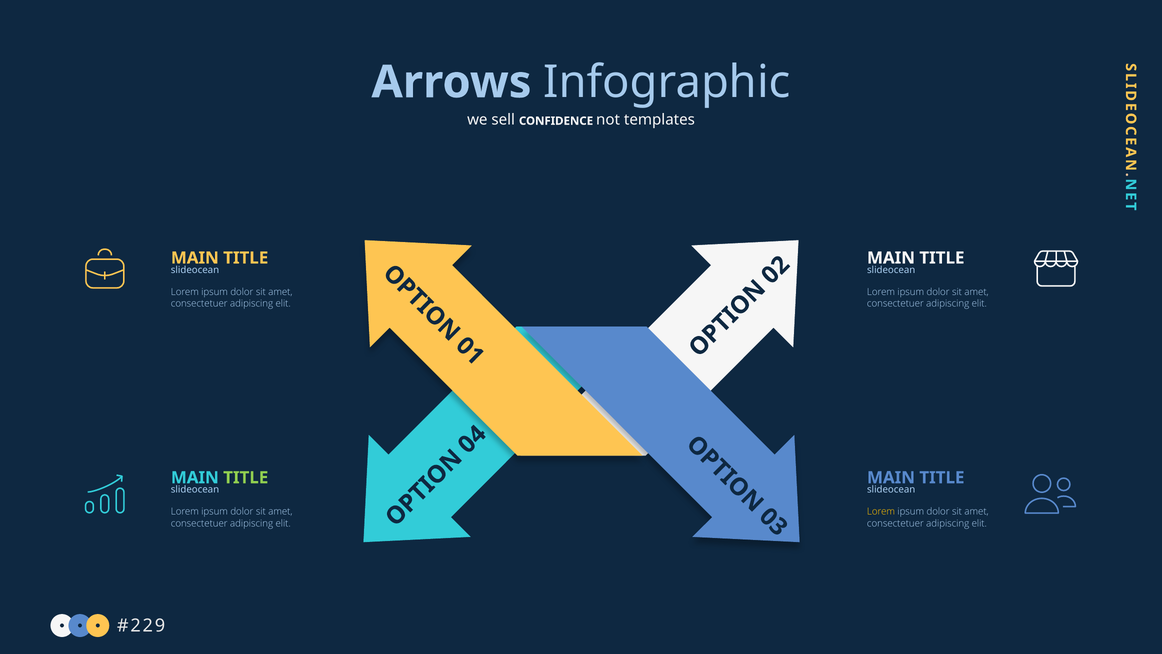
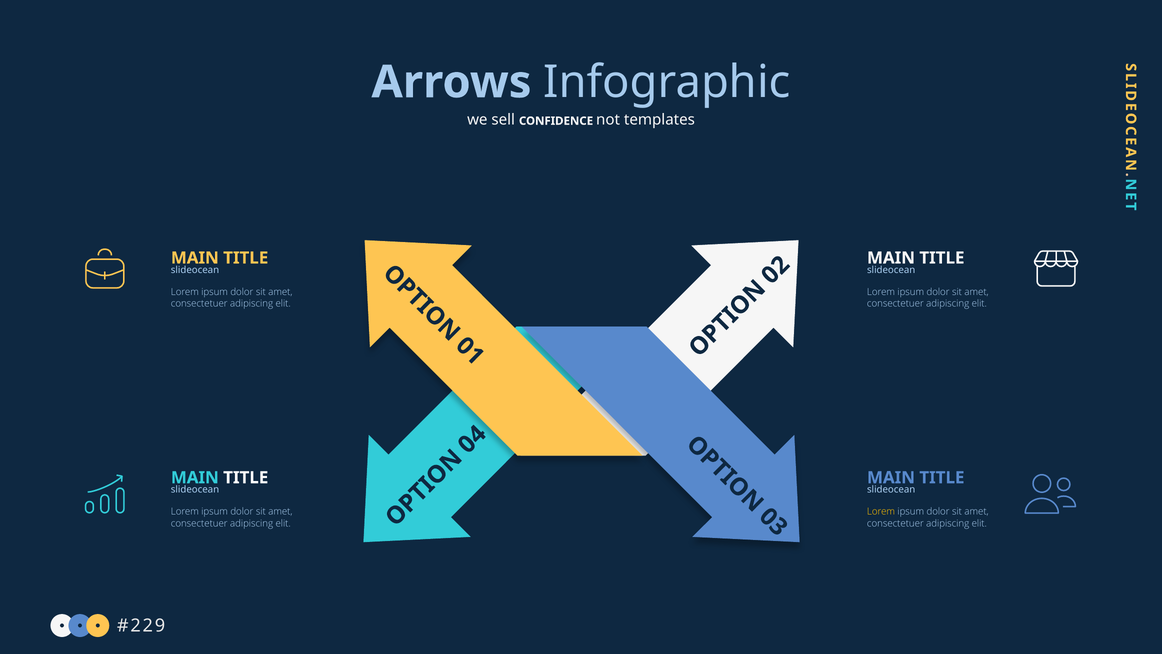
TITLE colour: light green -> white (246, 477)
